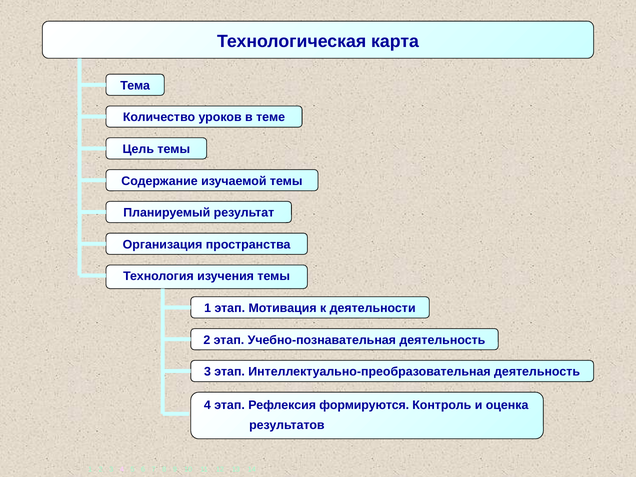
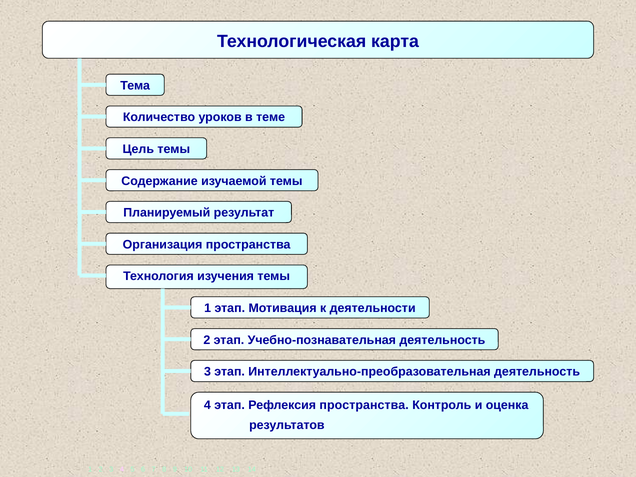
Рефлексия формируются: формируются -> пространства (364, 405)
